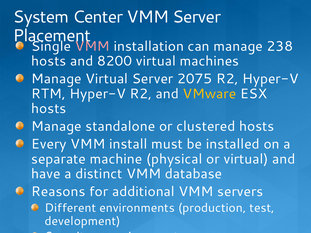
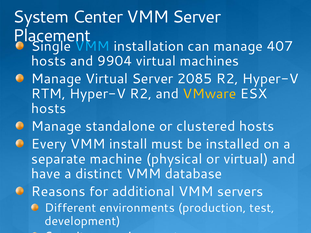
VMM colour: pink -> light blue (92, 46)
238: 238 -> 407 (280, 46)
8200: 8200 -> 9904 (115, 61)
2075: 2075 -> 2085 (195, 79)
